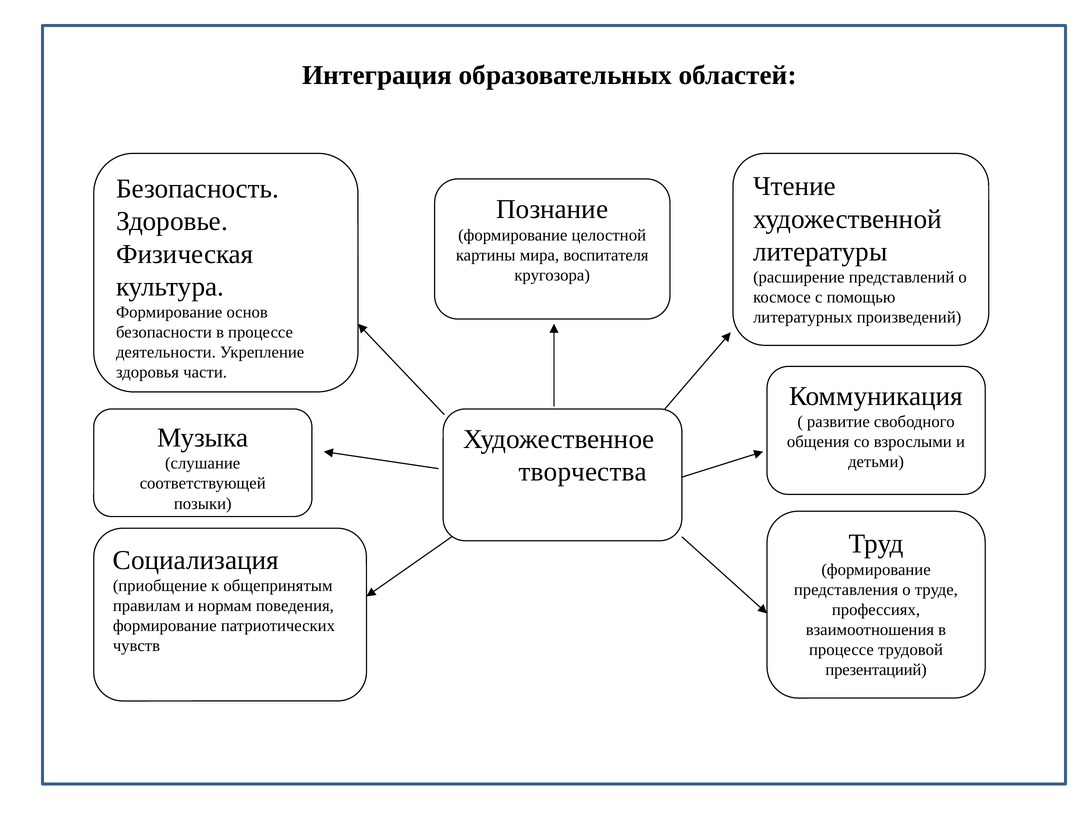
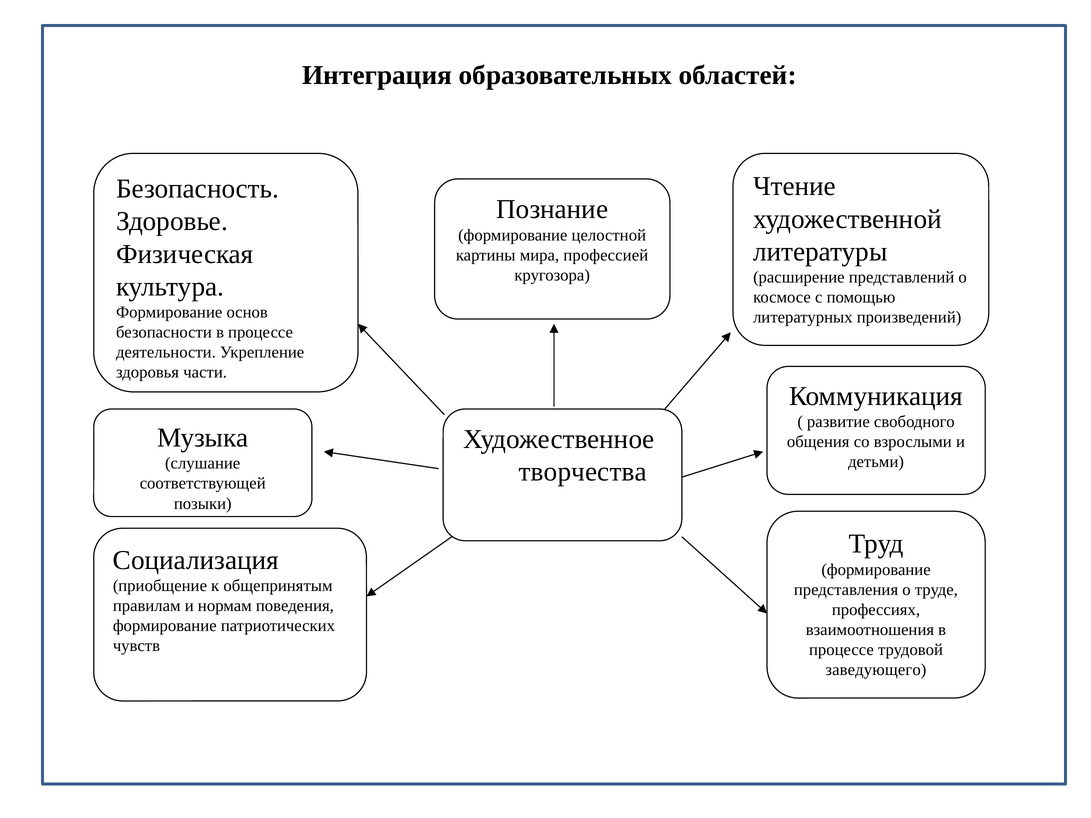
воспитателя: воспитателя -> профессией (606, 255)
презентациий: презентациий -> заведующего (876, 670)
